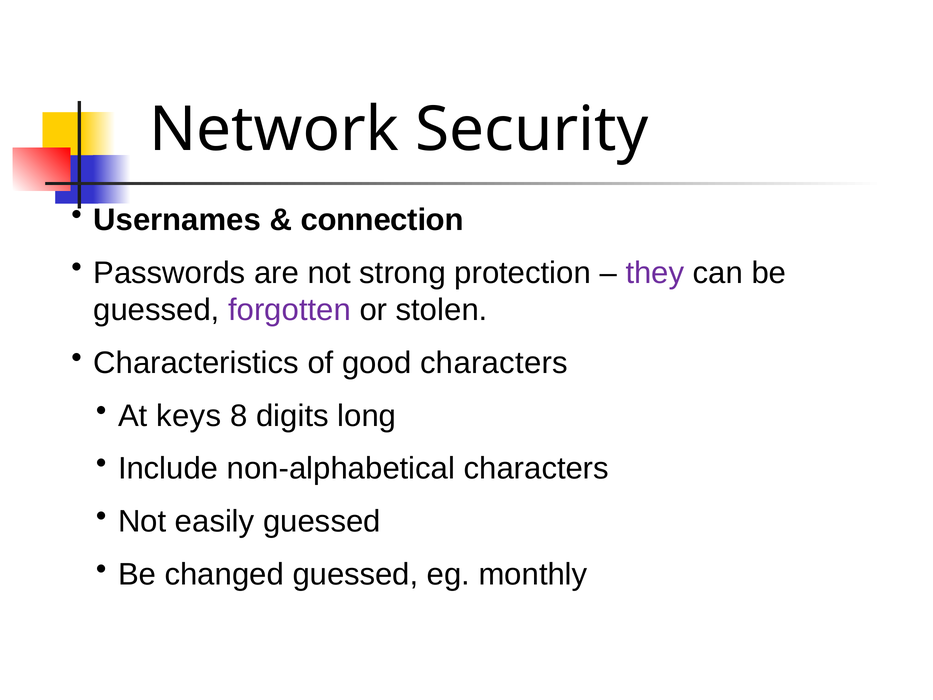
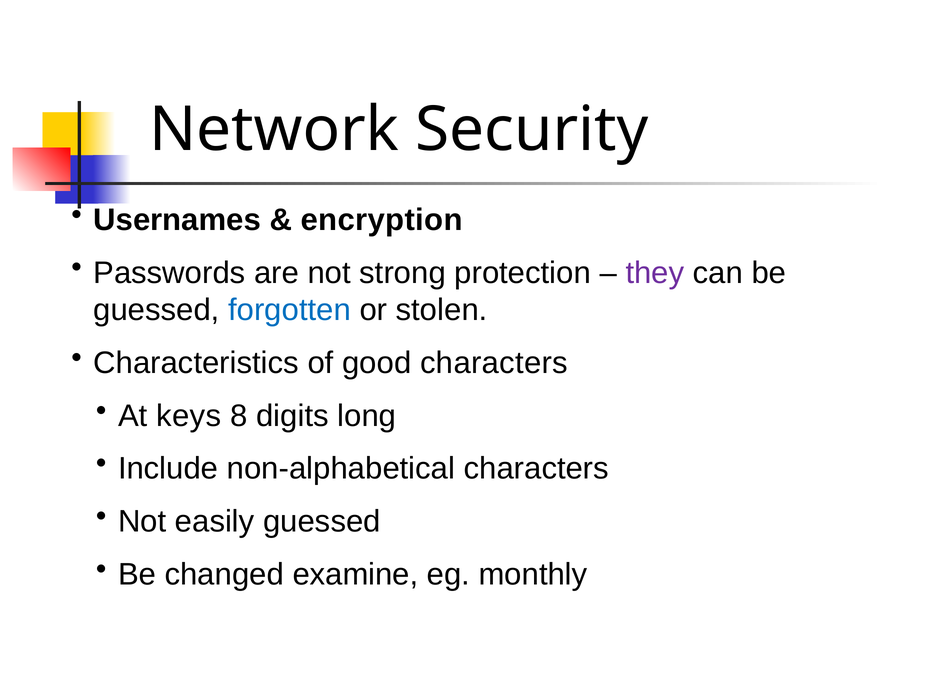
connection: connection -> encryption (382, 220)
forgotten colour: purple -> blue (290, 310)
changed guessed: guessed -> examine (355, 574)
